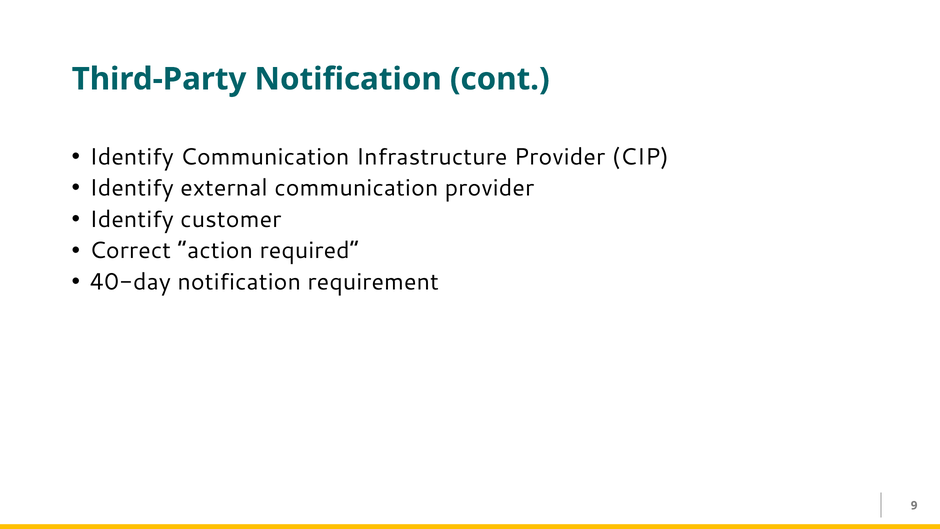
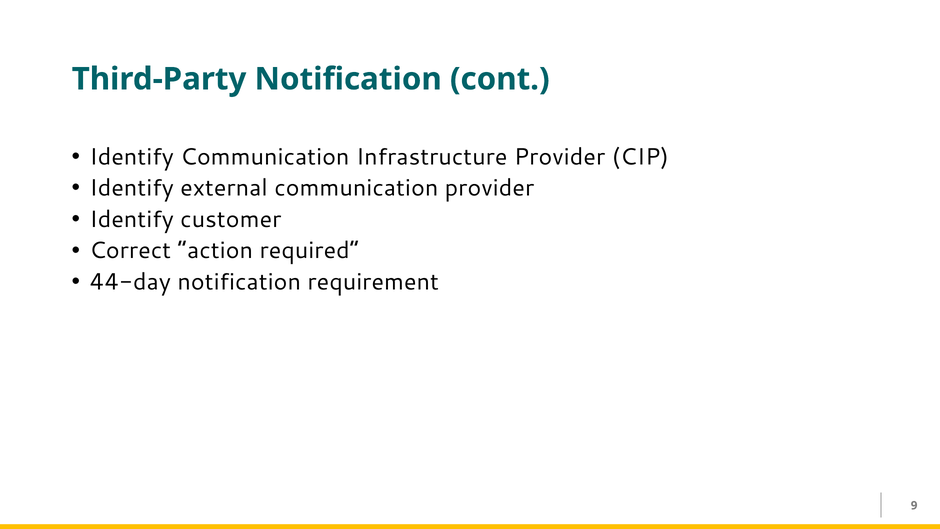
40-day: 40-day -> 44-day (130, 282)
